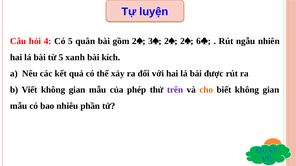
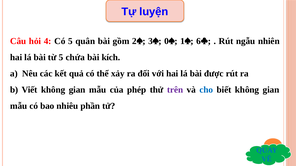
2: 2 -> 0 (167, 41)
2: 2 -> 1 (183, 41)
xanh: xanh -> chứa (75, 57)
cho colour: orange -> blue (206, 90)
